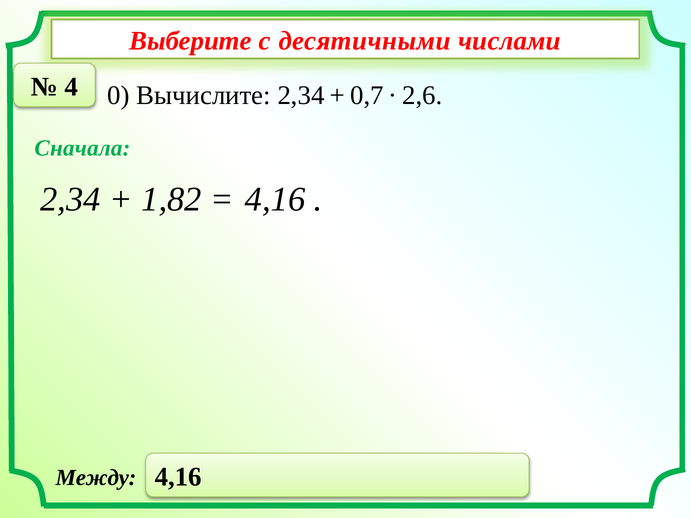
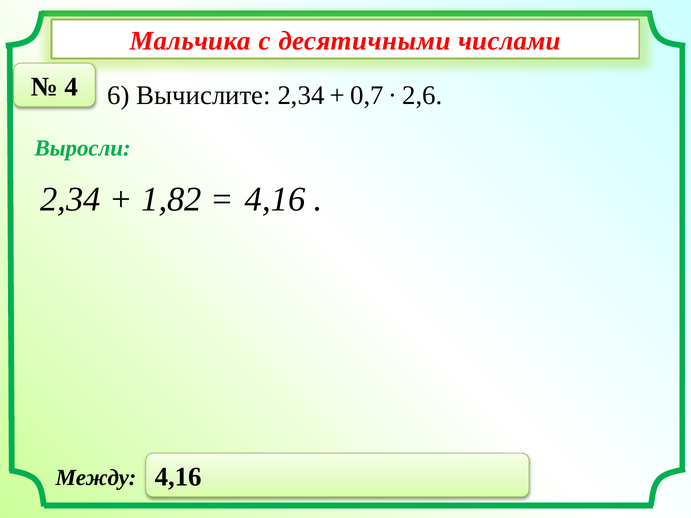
Выберите: Выберите -> Мальчика (190, 41)
0: 0 -> 6 (119, 95)
Сначала: Сначала -> Выросли (83, 148)
